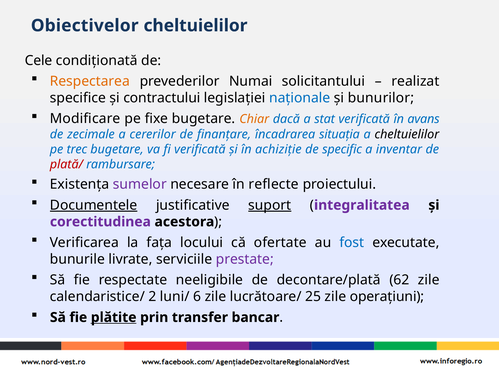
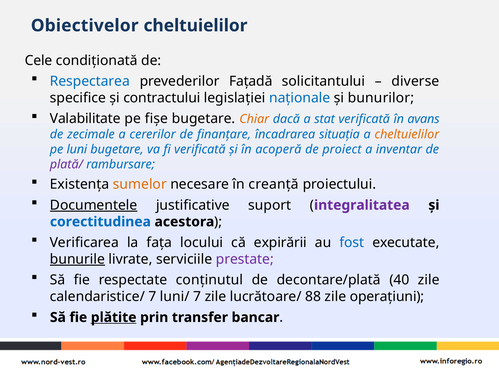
Respectarea colour: orange -> blue (90, 81)
Numai: Numai -> Fațadă (251, 81)
realizat: realizat -> diverse (415, 81)
Modificare: Modificare -> Valabilitate (85, 119)
fixe: fixe -> fișe (156, 119)
cheltuielilor colour: black -> orange (407, 134)
trec: trec -> luni (77, 149)
achiziție: achiziție -> acoperă (278, 149)
specific: specific -> proiect (342, 149)
plată/ colour: red -> purple (66, 164)
sumelor colour: purple -> orange (140, 184)
reflecte: reflecte -> creanță (274, 184)
suport underline: present -> none (270, 205)
corectitudinea colour: purple -> blue (100, 222)
ofertate: ofertate -> expirării (280, 243)
bunurile underline: none -> present (77, 259)
neeligibile: neeligibile -> conținutul (209, 280)
62: 62 -> 40 (399, 280)
calendaristice/ 2: 2 -> 7 (152, 297)
luni/ 6: 6 -> 7 (197, 297)
25: 25 -> 88 (313, 297)
